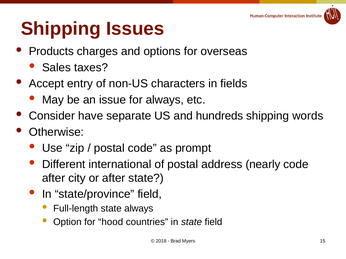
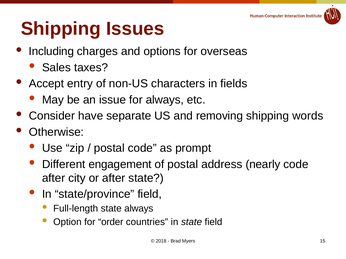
Products: Products -> Including (51, 52)
hundreds: hundreds -> removing (220, 116)
international: international -> engagement (120, 165)
hood: hood -> order (111, 222)
